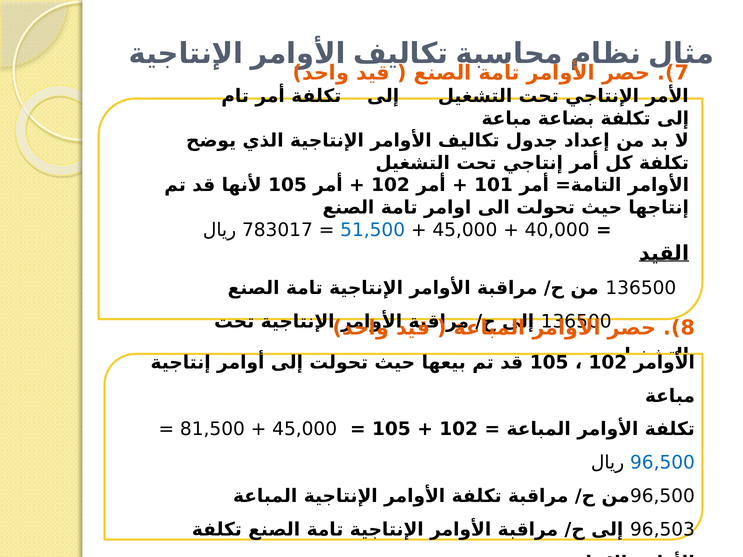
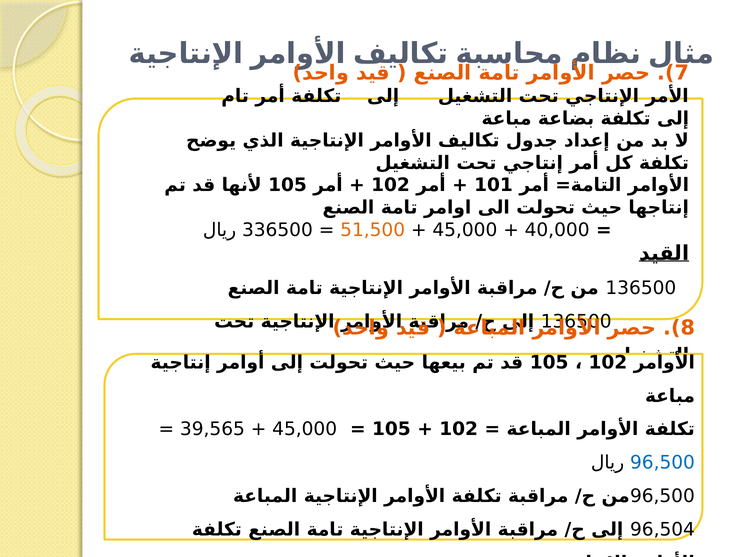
783017: 783017 -> 336500 (277, 230)
51,500 colour: blue -> orange (373, 230)
81,500: 81,500 -> 39,565 (212, 429)
96,503: 96,503 -> 96,504 (662, 530)
